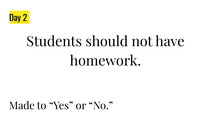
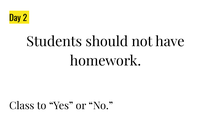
Made: Made -> Class (22, 106)
